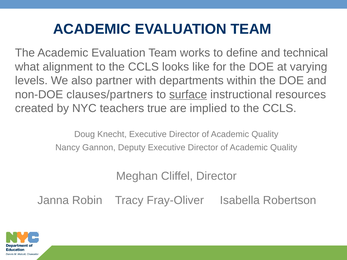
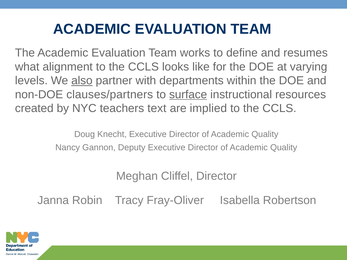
technical: technical -> resumes (306, 53)
also underline: none -> present (82, 81)
true: true -> text (157, 108)
